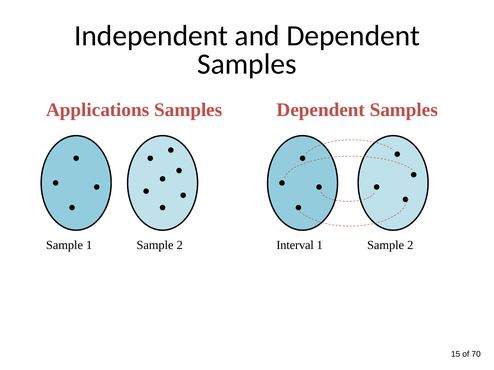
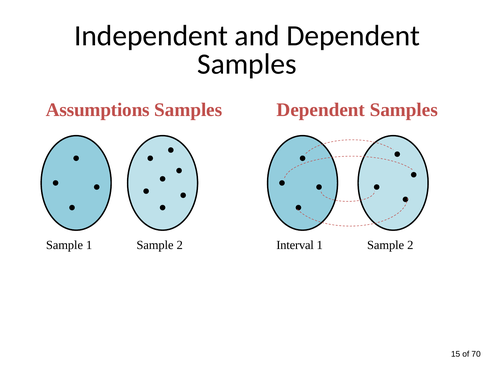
Applications: Applications -> Assumptions (98, 110)
